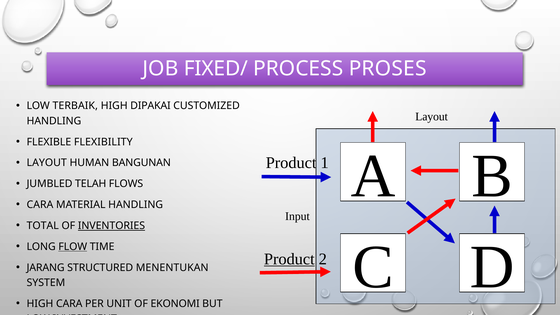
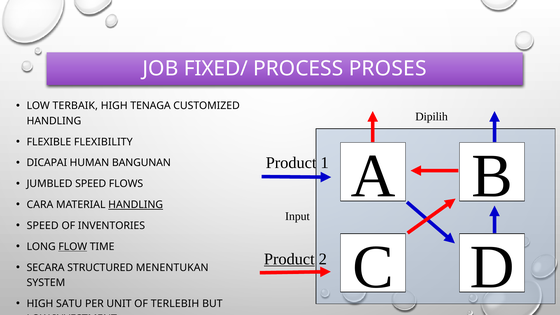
DIPAKAI: DIPAKAI -> TENAGA (150, 106)
Layout: Layout -> Dipilih (432, 117)
LAYOUT: LAYOUT -> DICAPAI (47, 163)
JUMBLED TELAH: TELAH -> SPEED (91, 184)
HANDLING underline: none -> present (136, 205)
TOTAL: TOTAL -> SPEED (43, 226)
INVENTORIES underline: present -> none (111, 226)
JARANG: JARANG -> SECARA (46, 268)
HIGH CARA: CARA -> SATU (69, 304)
EKONOMI: EKONOMI -> TERLEBIH (175, 304)
